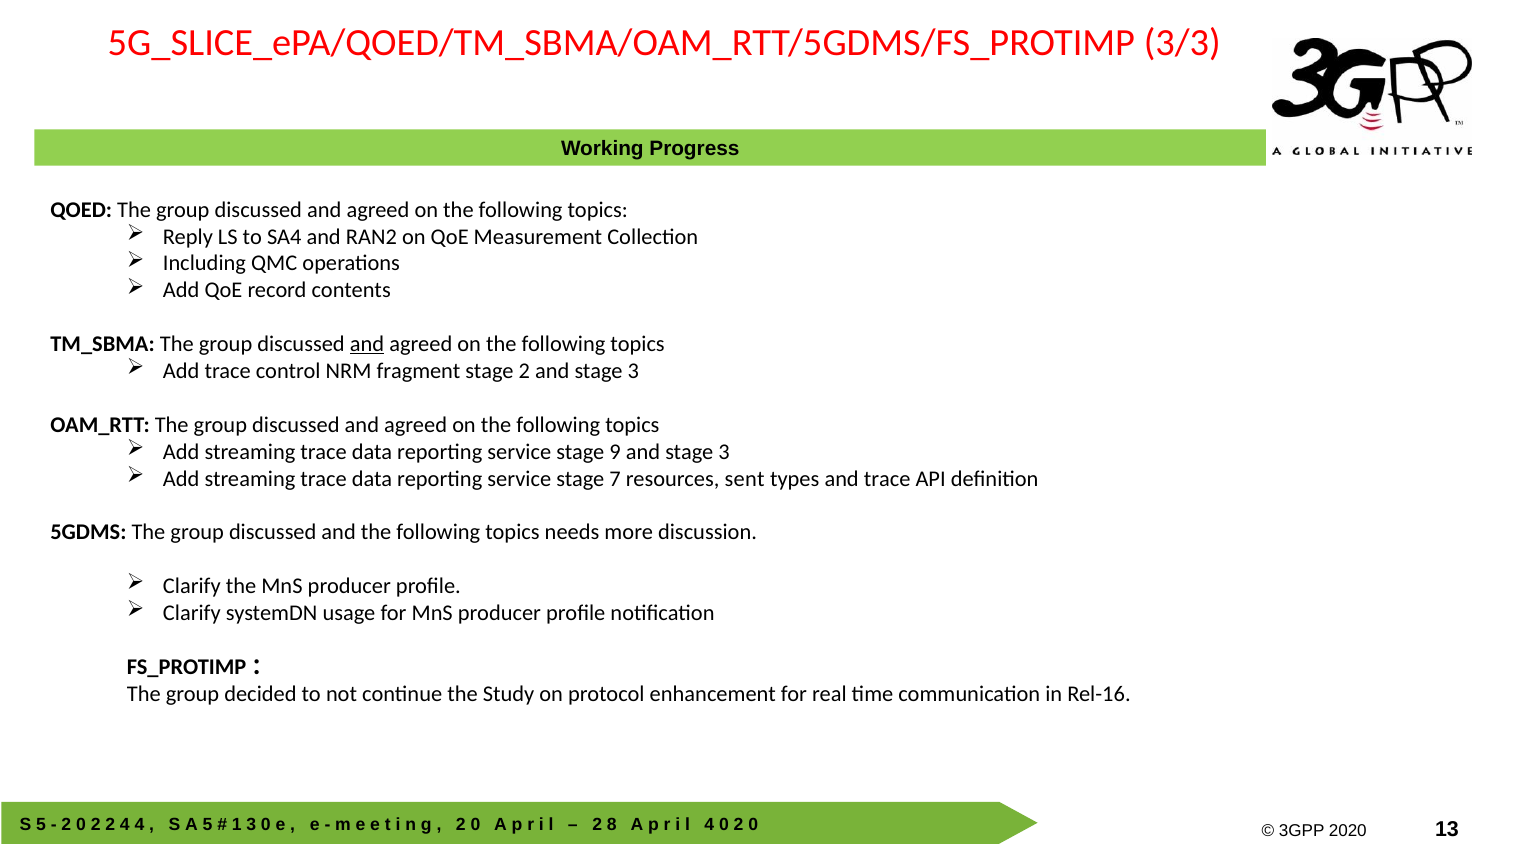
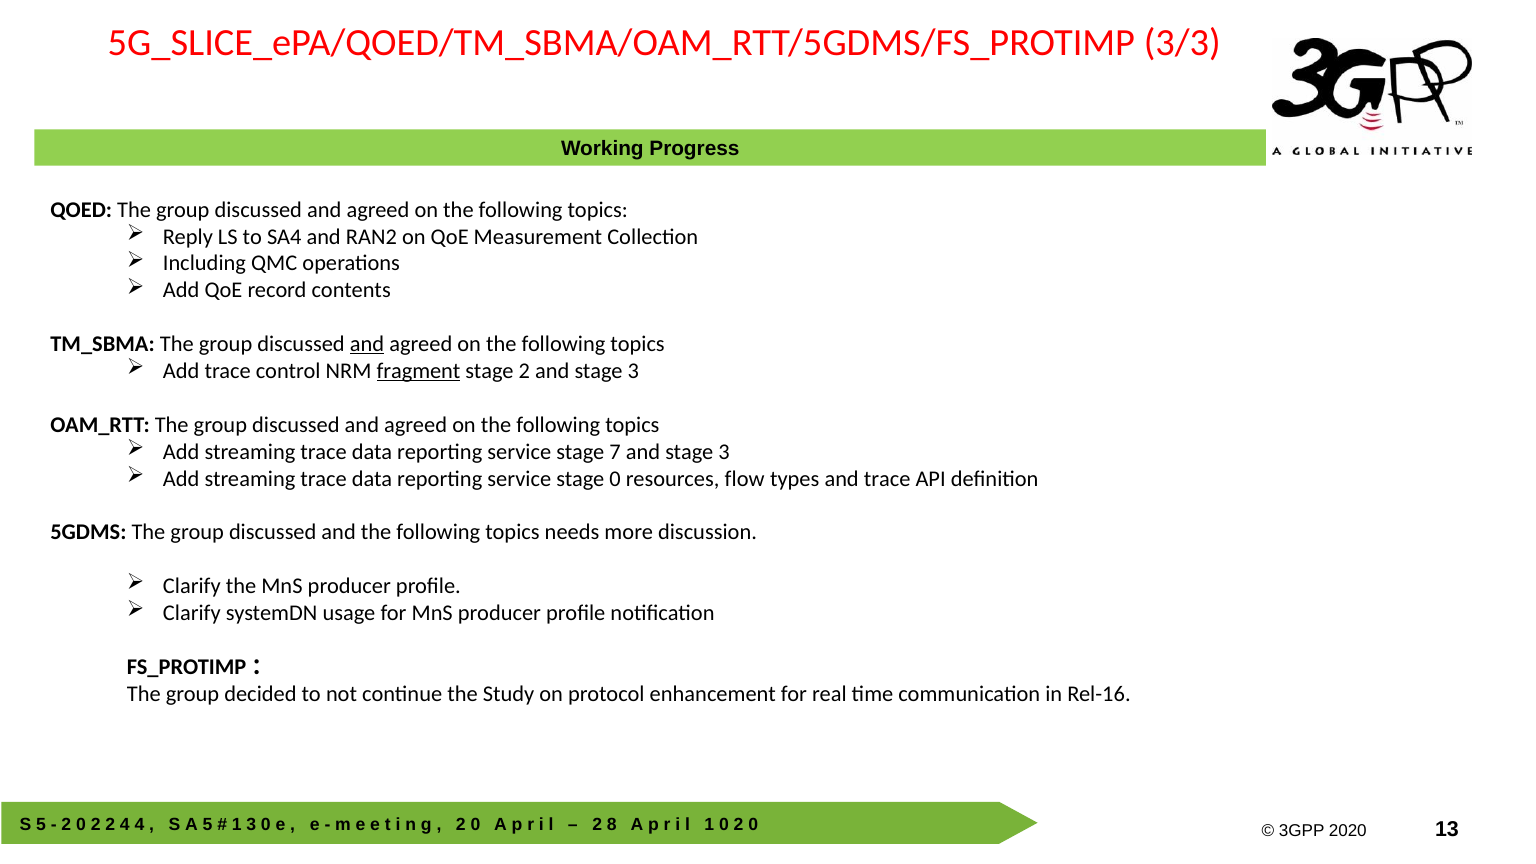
fragment underline: none -> present (419, 371)
9: 9 -> 7 (615, 452)
stage 7: 7 -> 0 (615, 479)
sent: sent -> flow (745, 479)
4: 4 -> 1 (709, 825)
